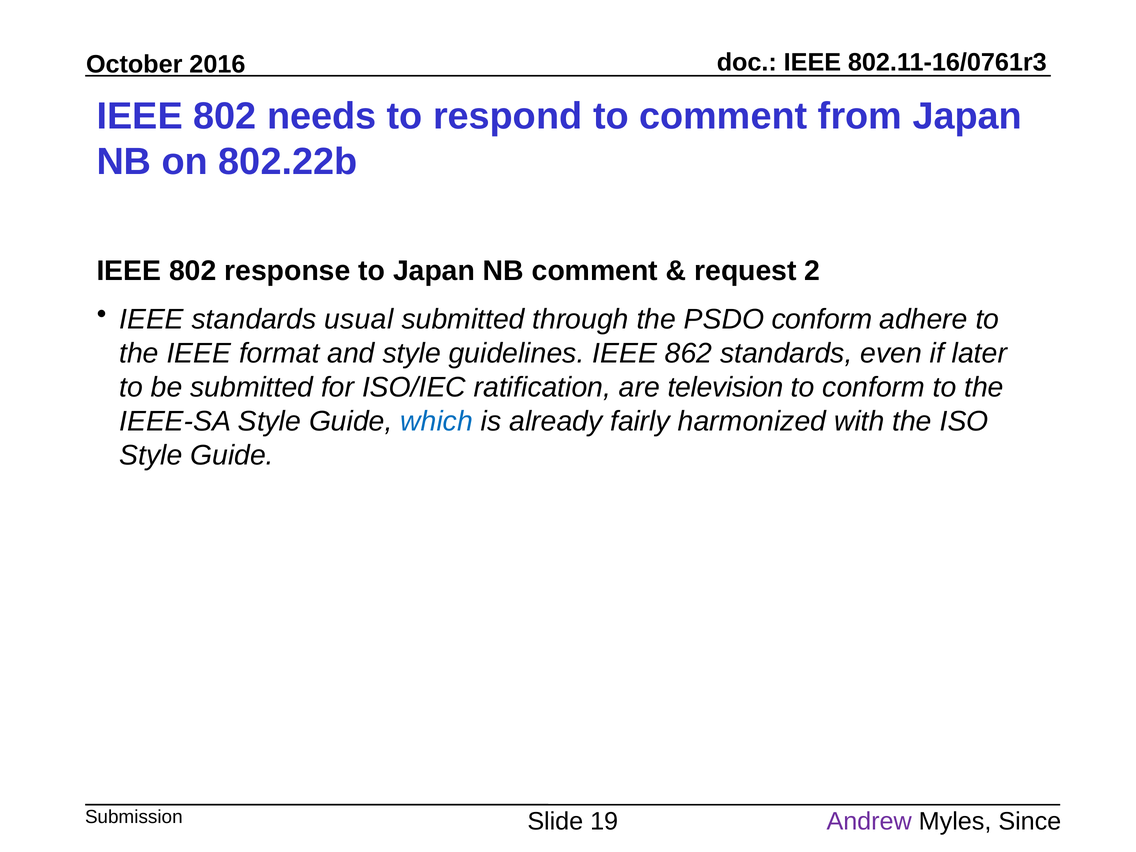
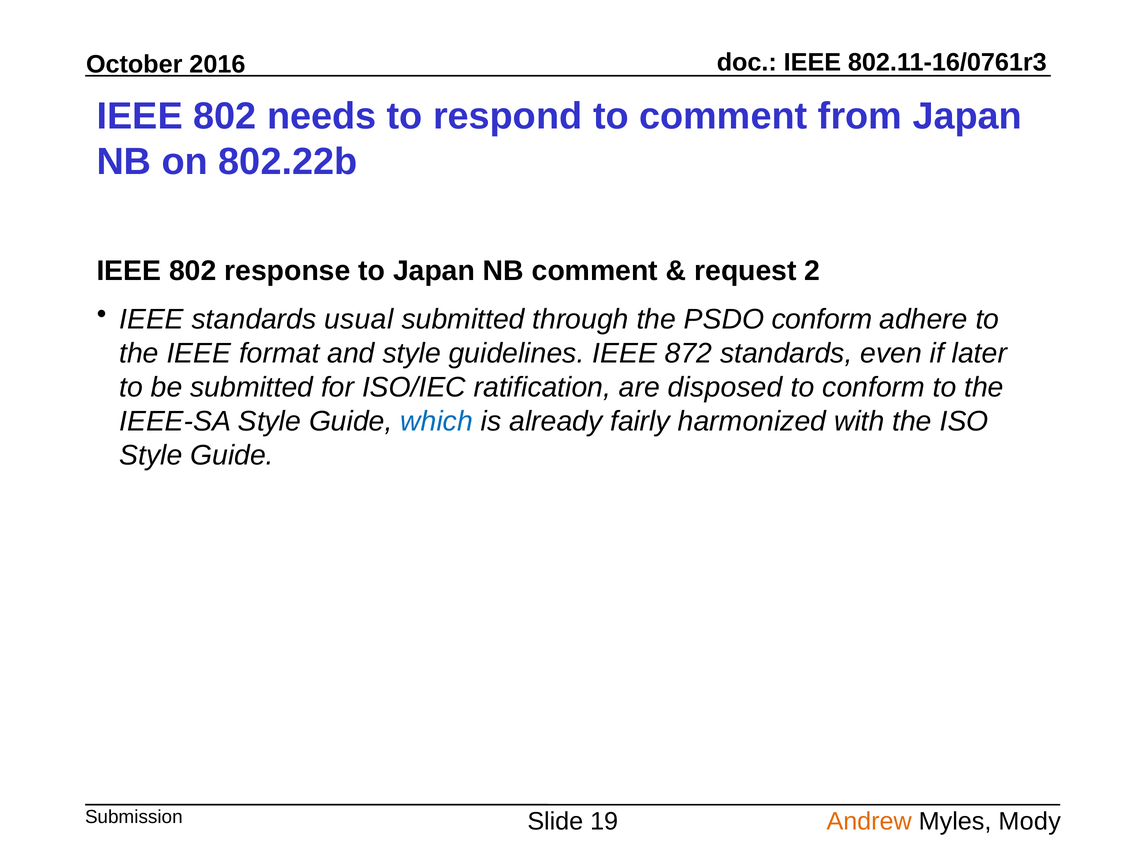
862: 862 -> 872 (688, 353)
television: television -> disposed (725, 387)
Andrew colour: purple -> orange (869, 821)
Since: Since -> Mody (1030, 821)
